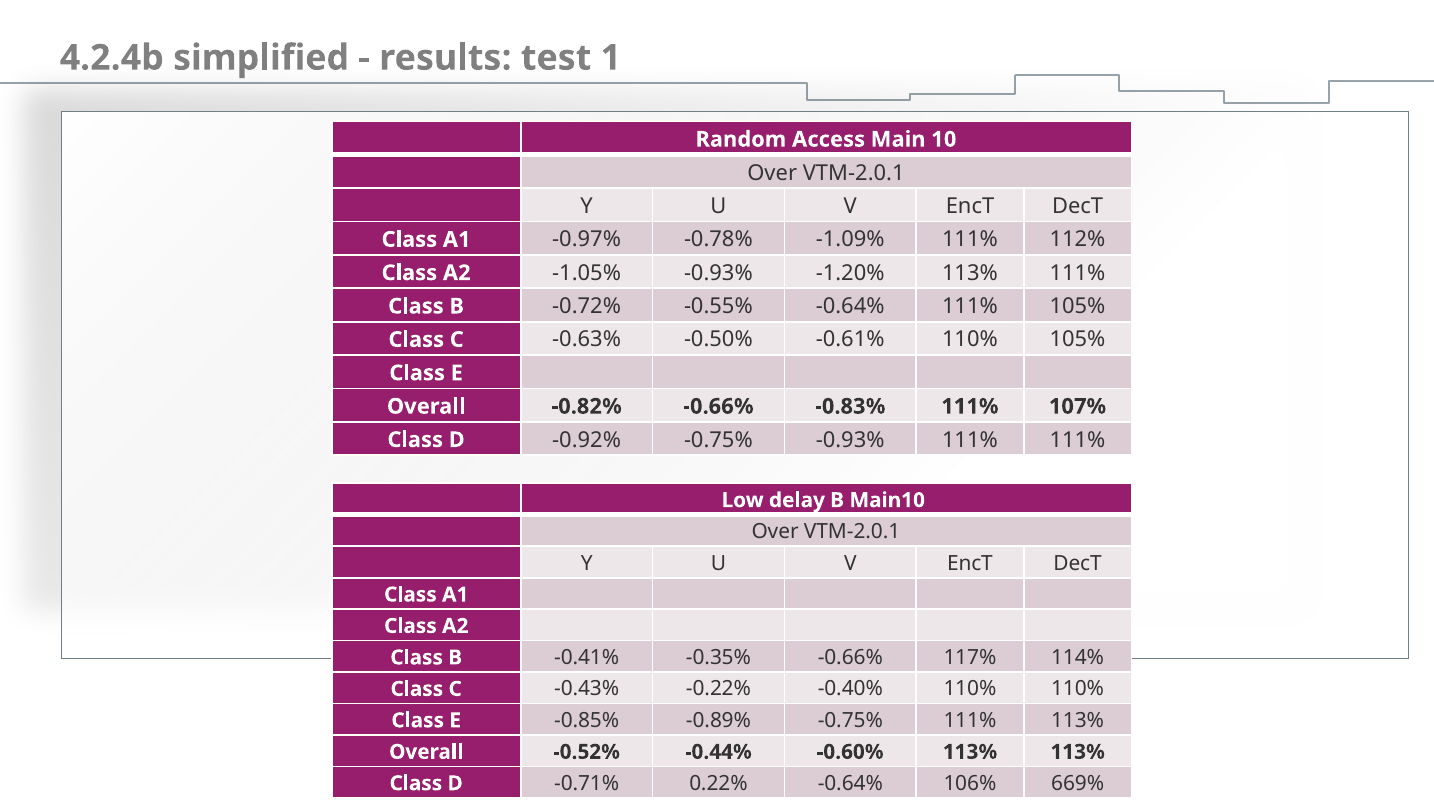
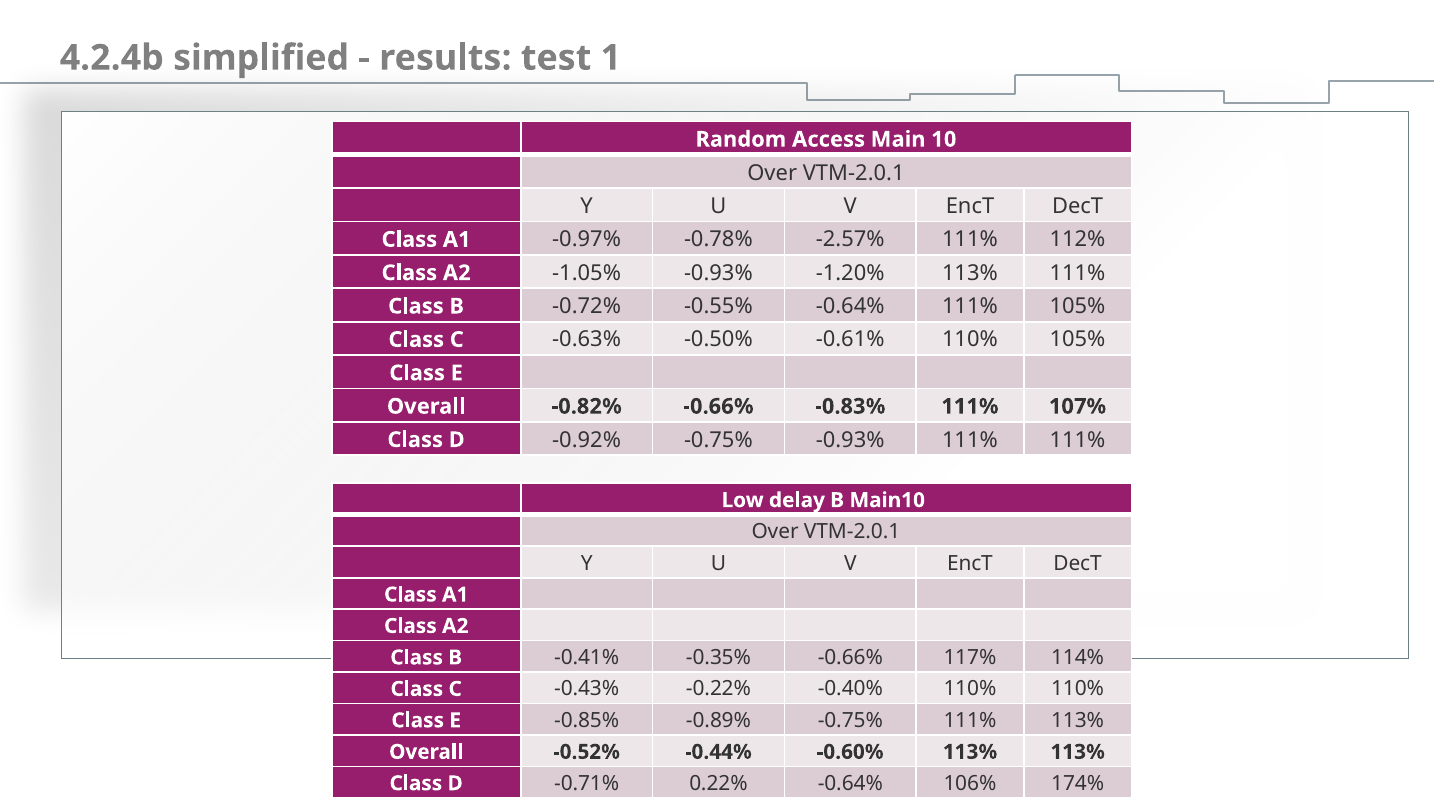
-1.09%: -1.09% -> -2.57% (850, 239)
669%: 669% -> 174% (1078, 783)
